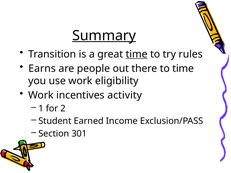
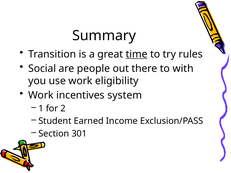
Summary underline: present -> none (104, 36)
Earns: Earns -> Social (42, 69)
to time: time -> with (183, 69)
activity: activity -> system (125, 95)
